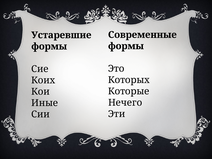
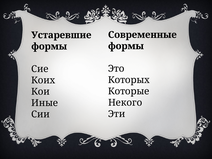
Нечего: Нечего -> Некого (125, 103)
